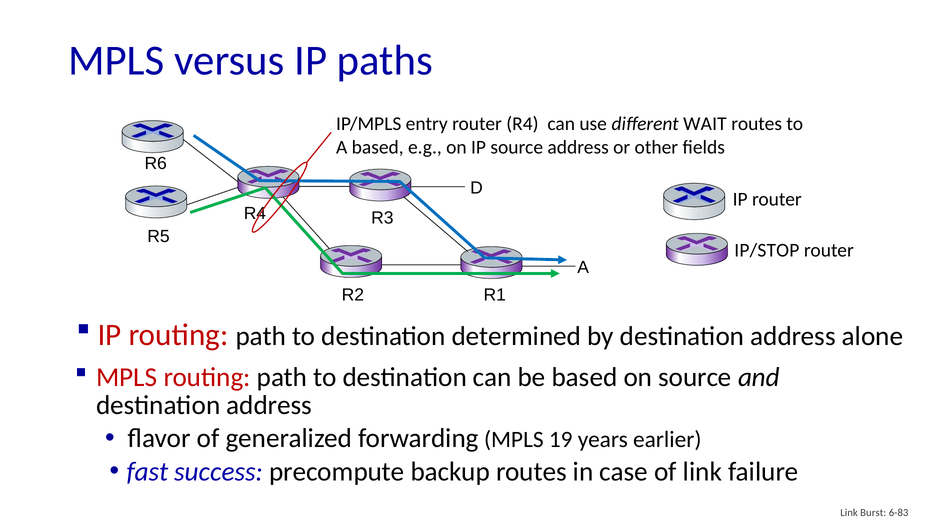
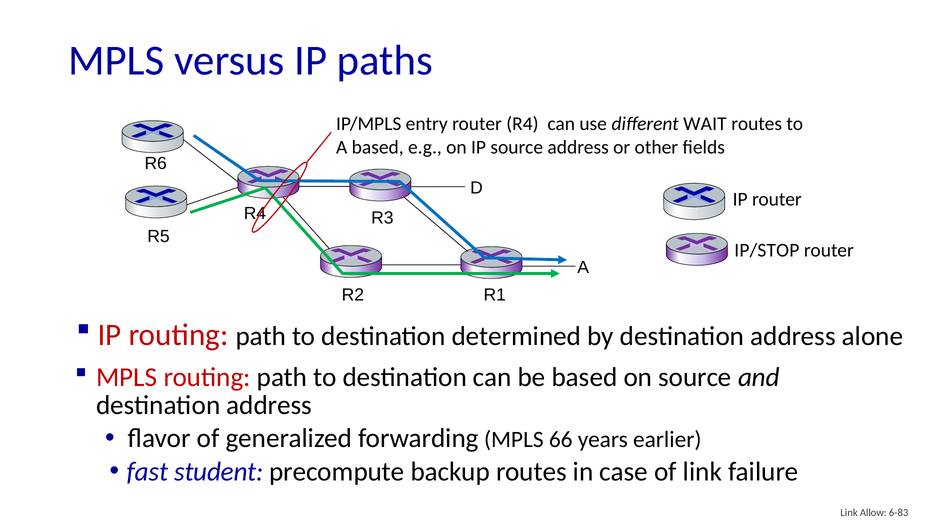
19: 19 -> 66 (561, 439)
success: success -> student (219, 471)
Burst: Burst -> Allow (873, 512)
